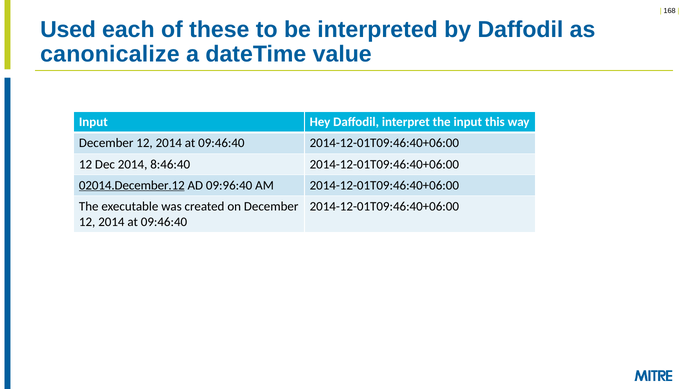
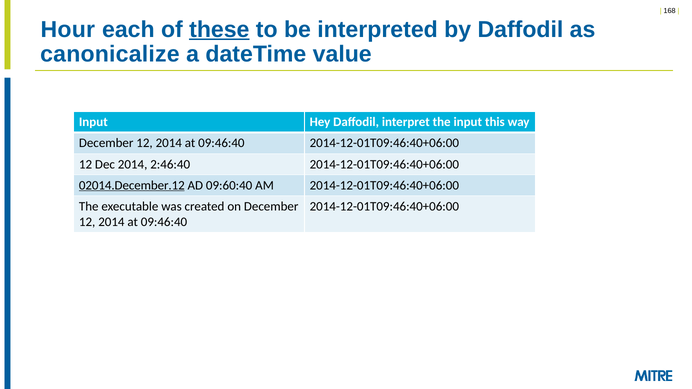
Used: Used -> Hour (68, 29)
these underline: none -> present (219, 29)
8:46:40: 8:46:40 -> 2:46:40 (170, 164)
09:96:40: 09:96:40 -> 09:60:40 (229, 185)
